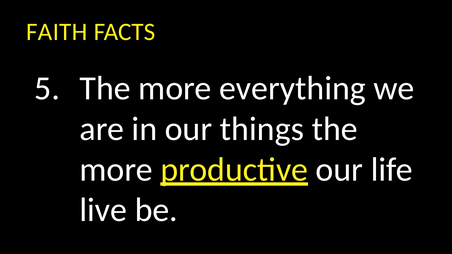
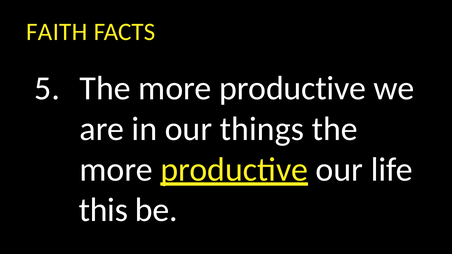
everything: everything -> productive (293, 88)
live: live -> this (103, 210)
